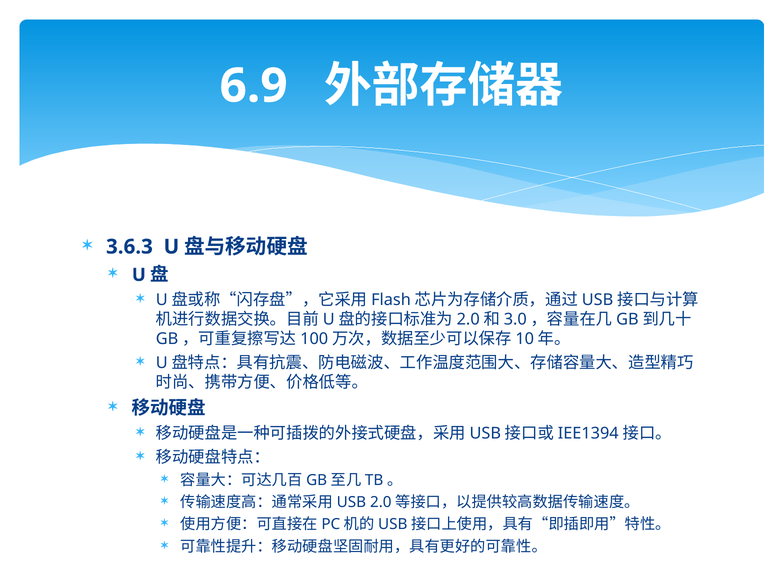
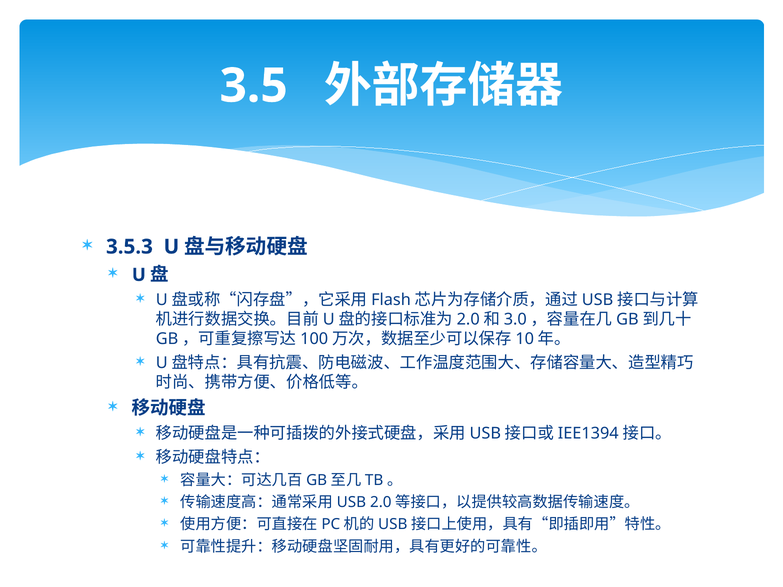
6.9: 6.9 -> 3.5 (254, 86)
3.6.3: 3.6.3 -> 3.5.3 (129, 247)
